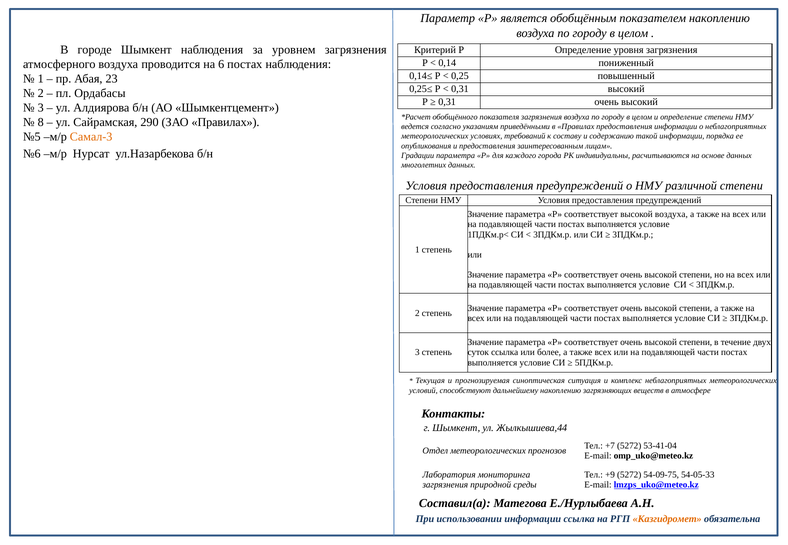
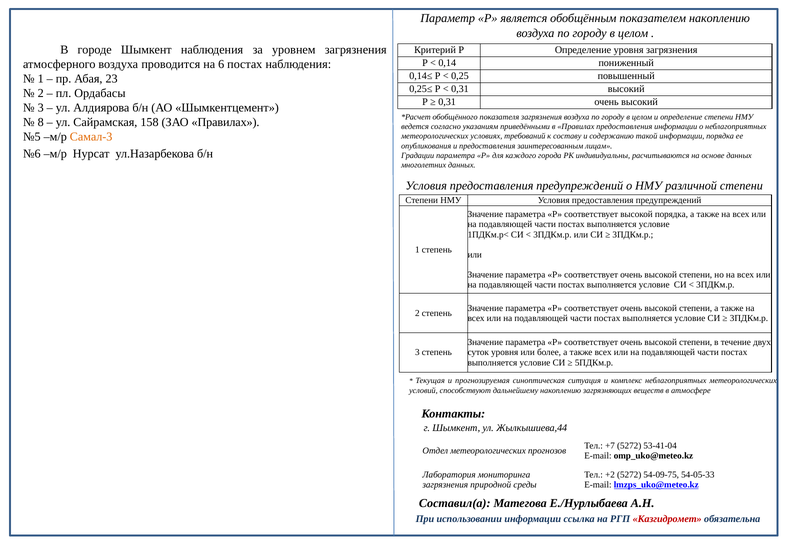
290: 290 -> 158 (149, 122)
высокой воздуха: воздуха -> порядка (671, 215)
суток ссылка: ссылка -> уровня (505, 353)
+9: +9 -> +2 (610, 475)
Казгидромет colour: orange -> red (667, 519)
